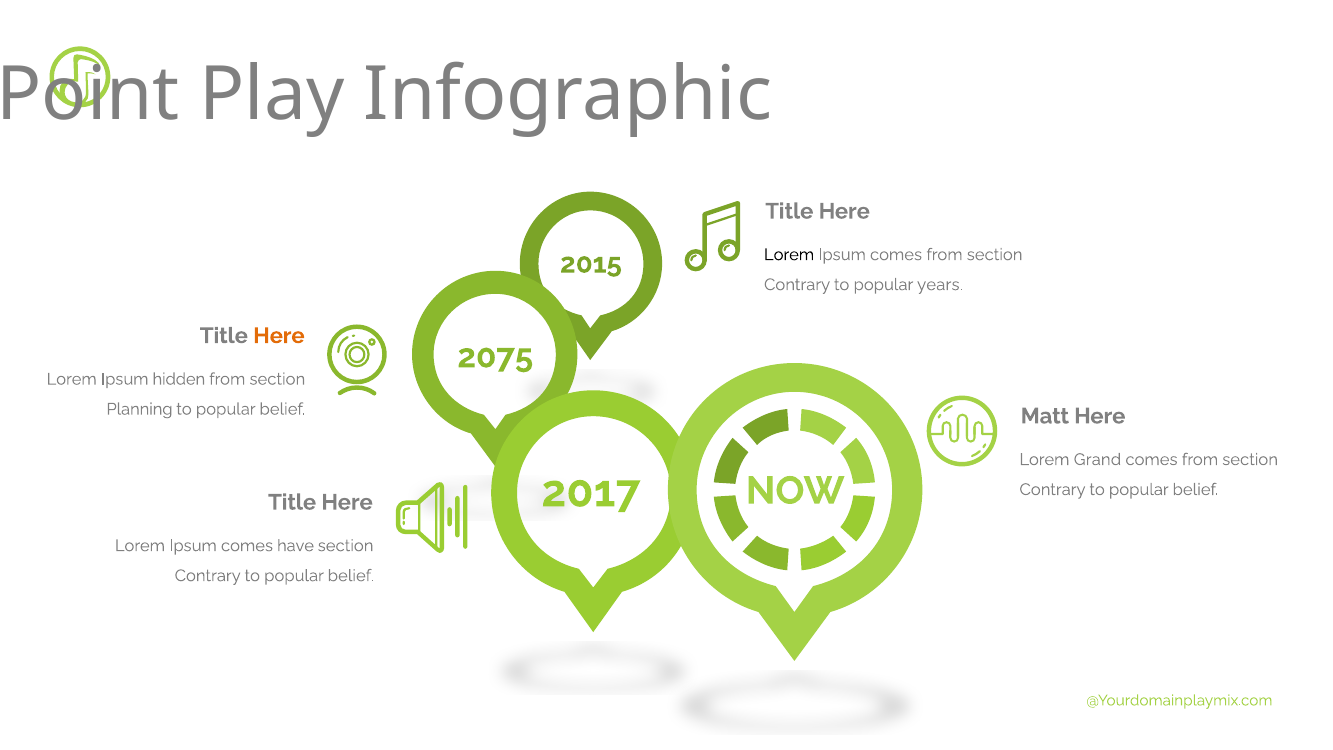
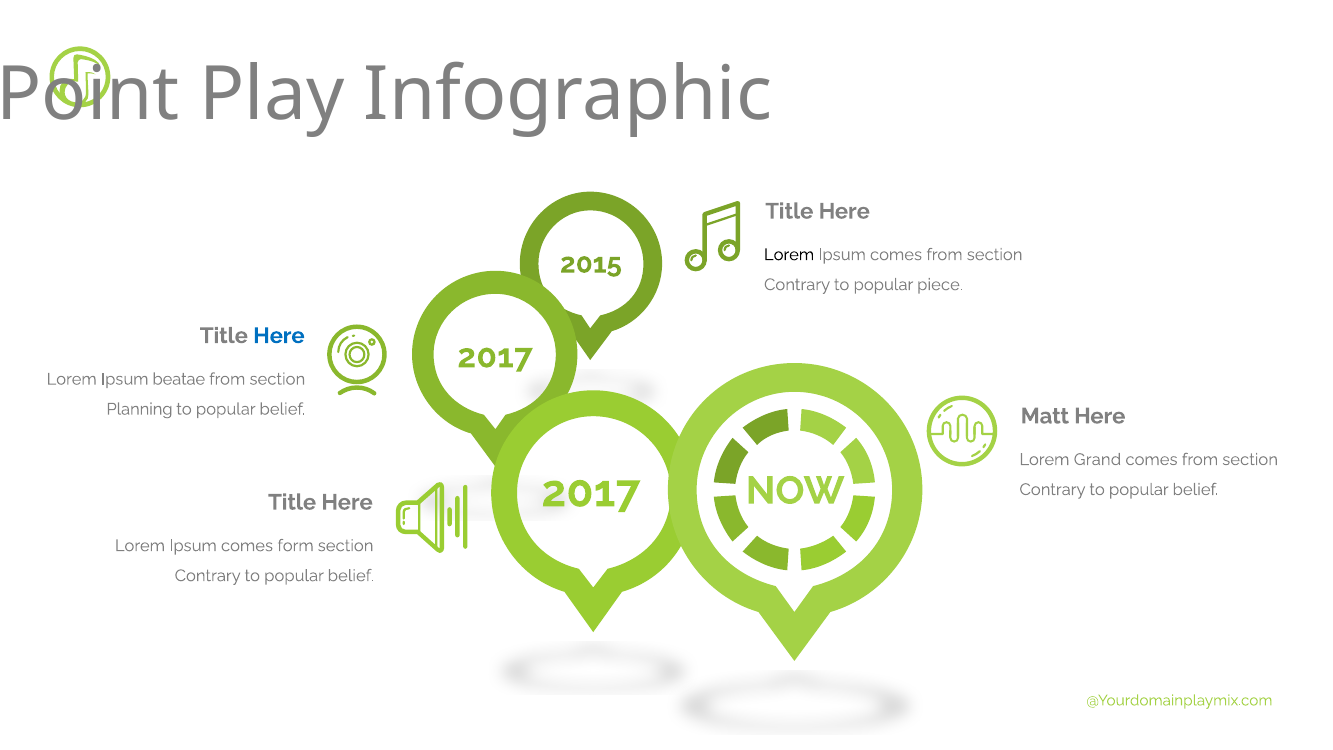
years: years -> piece (940, 285)
Here colour: orange -> blue (279, 336)
2075: 2075 -> 2017 (495, 356)
hidden: hidden -> beatae (179, 379)
have: have -> form (296, 546)
